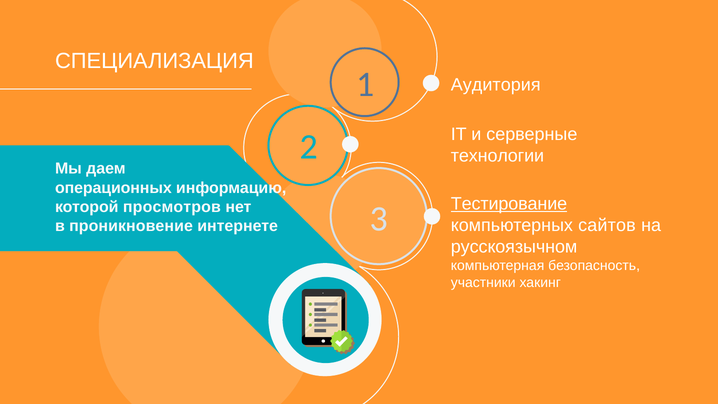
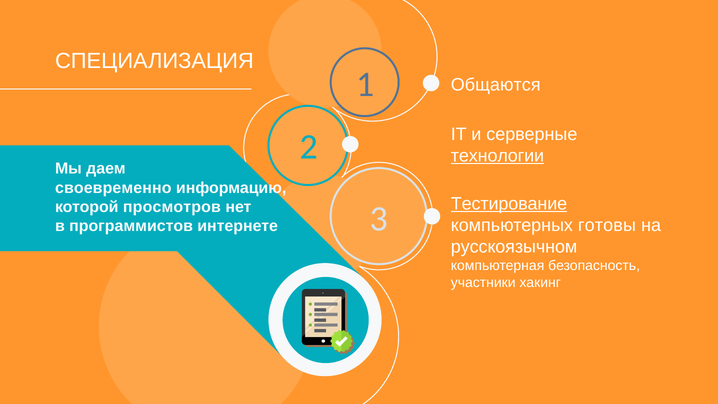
Аудитория: Аудитория -> Общаются (496, 85)
технологии underline: none -> present (497, 156)
операционных: операционных -> своевременно (113, 188)
сайтов: сайтов -> готовы (607, 225)
проникновение: проникновение -> программистов (131, 226)
